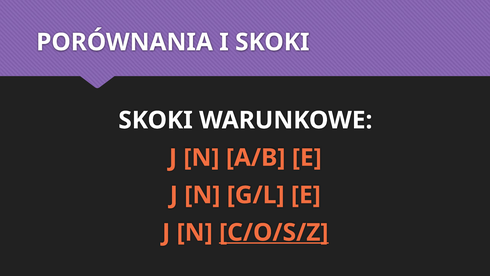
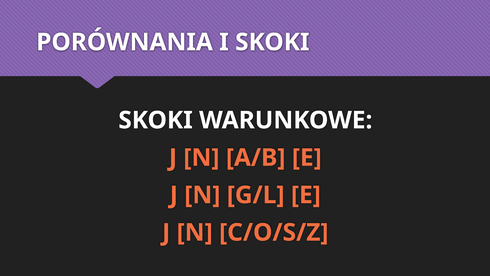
C/O/S/Z underline: present -> none (274, 232)
